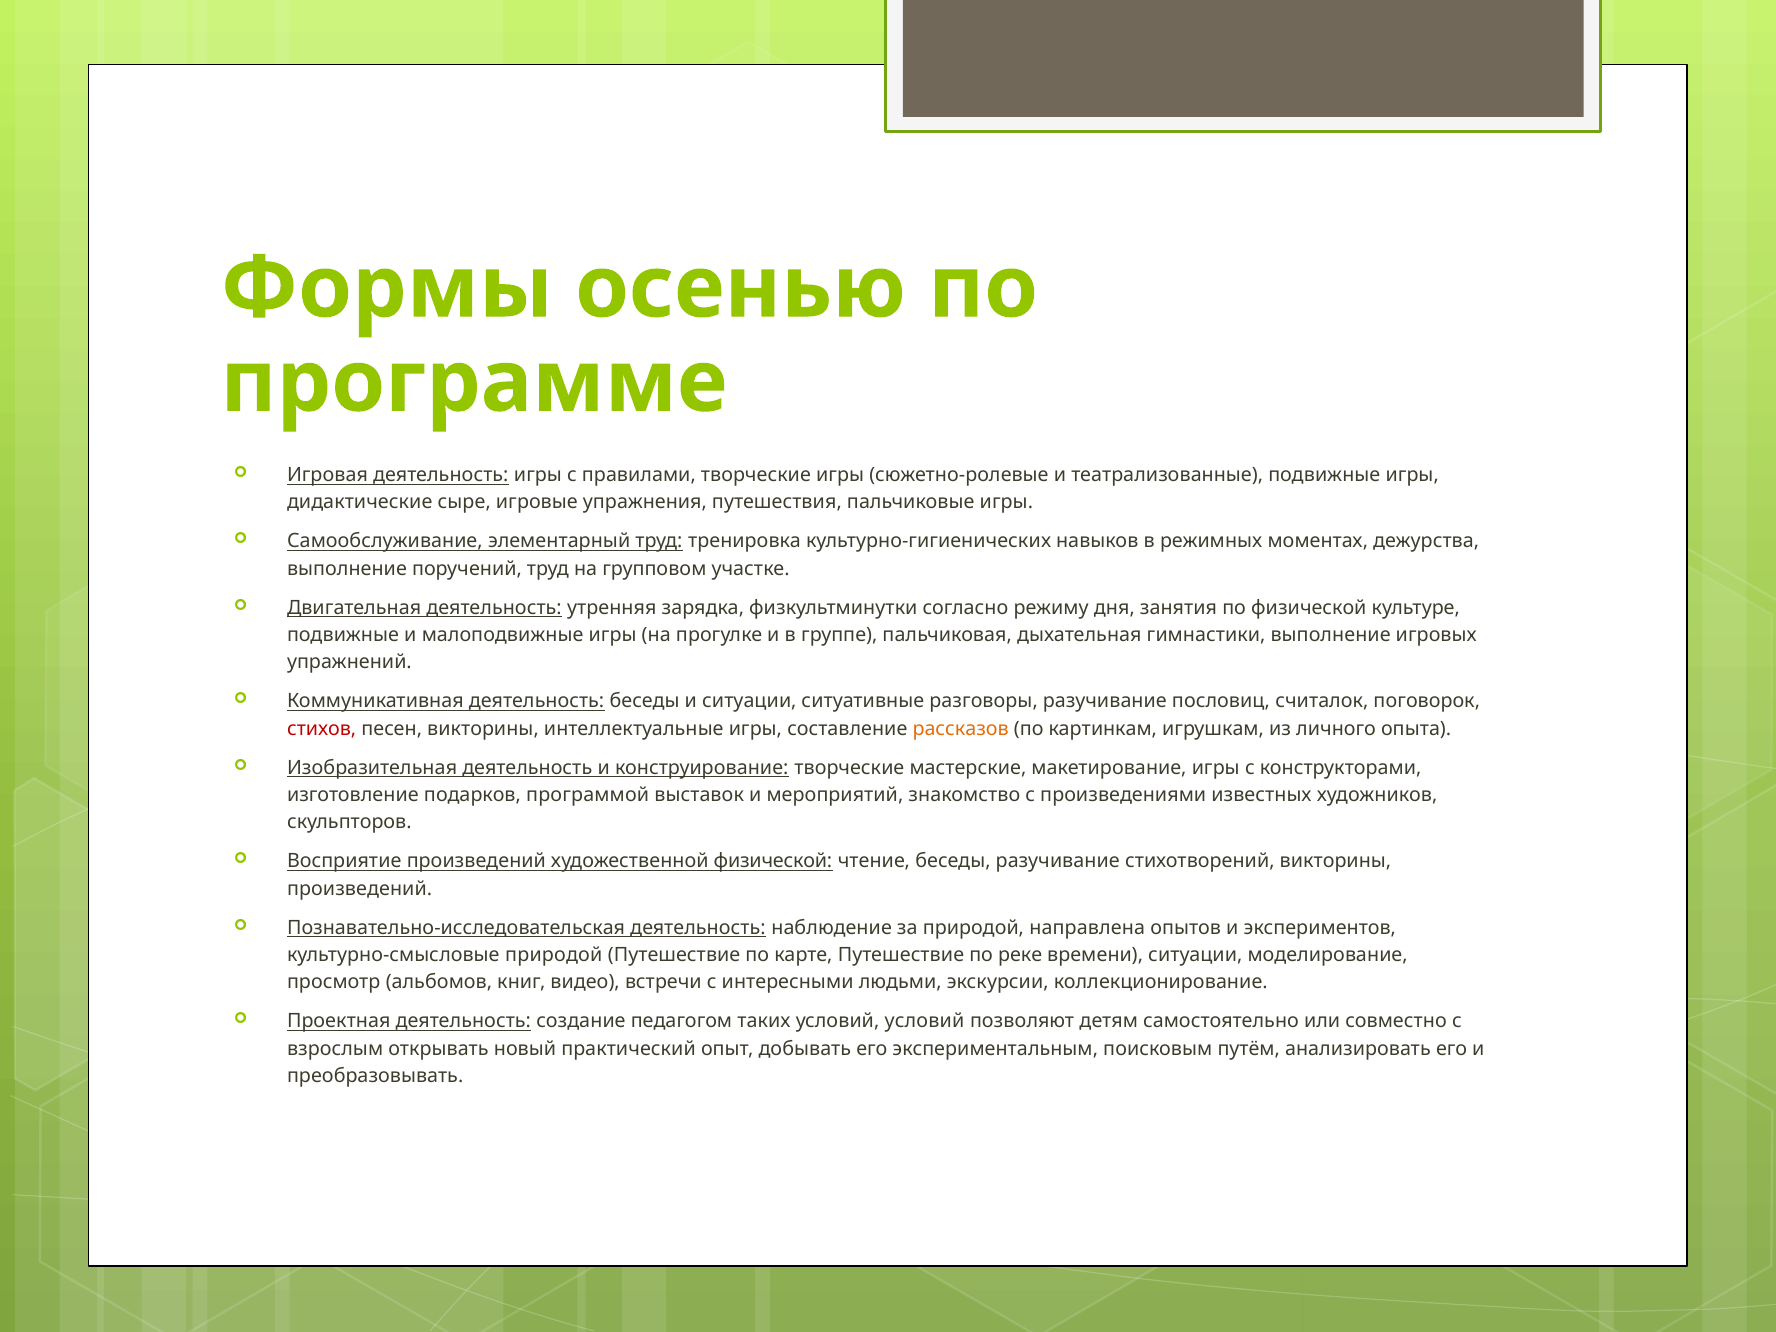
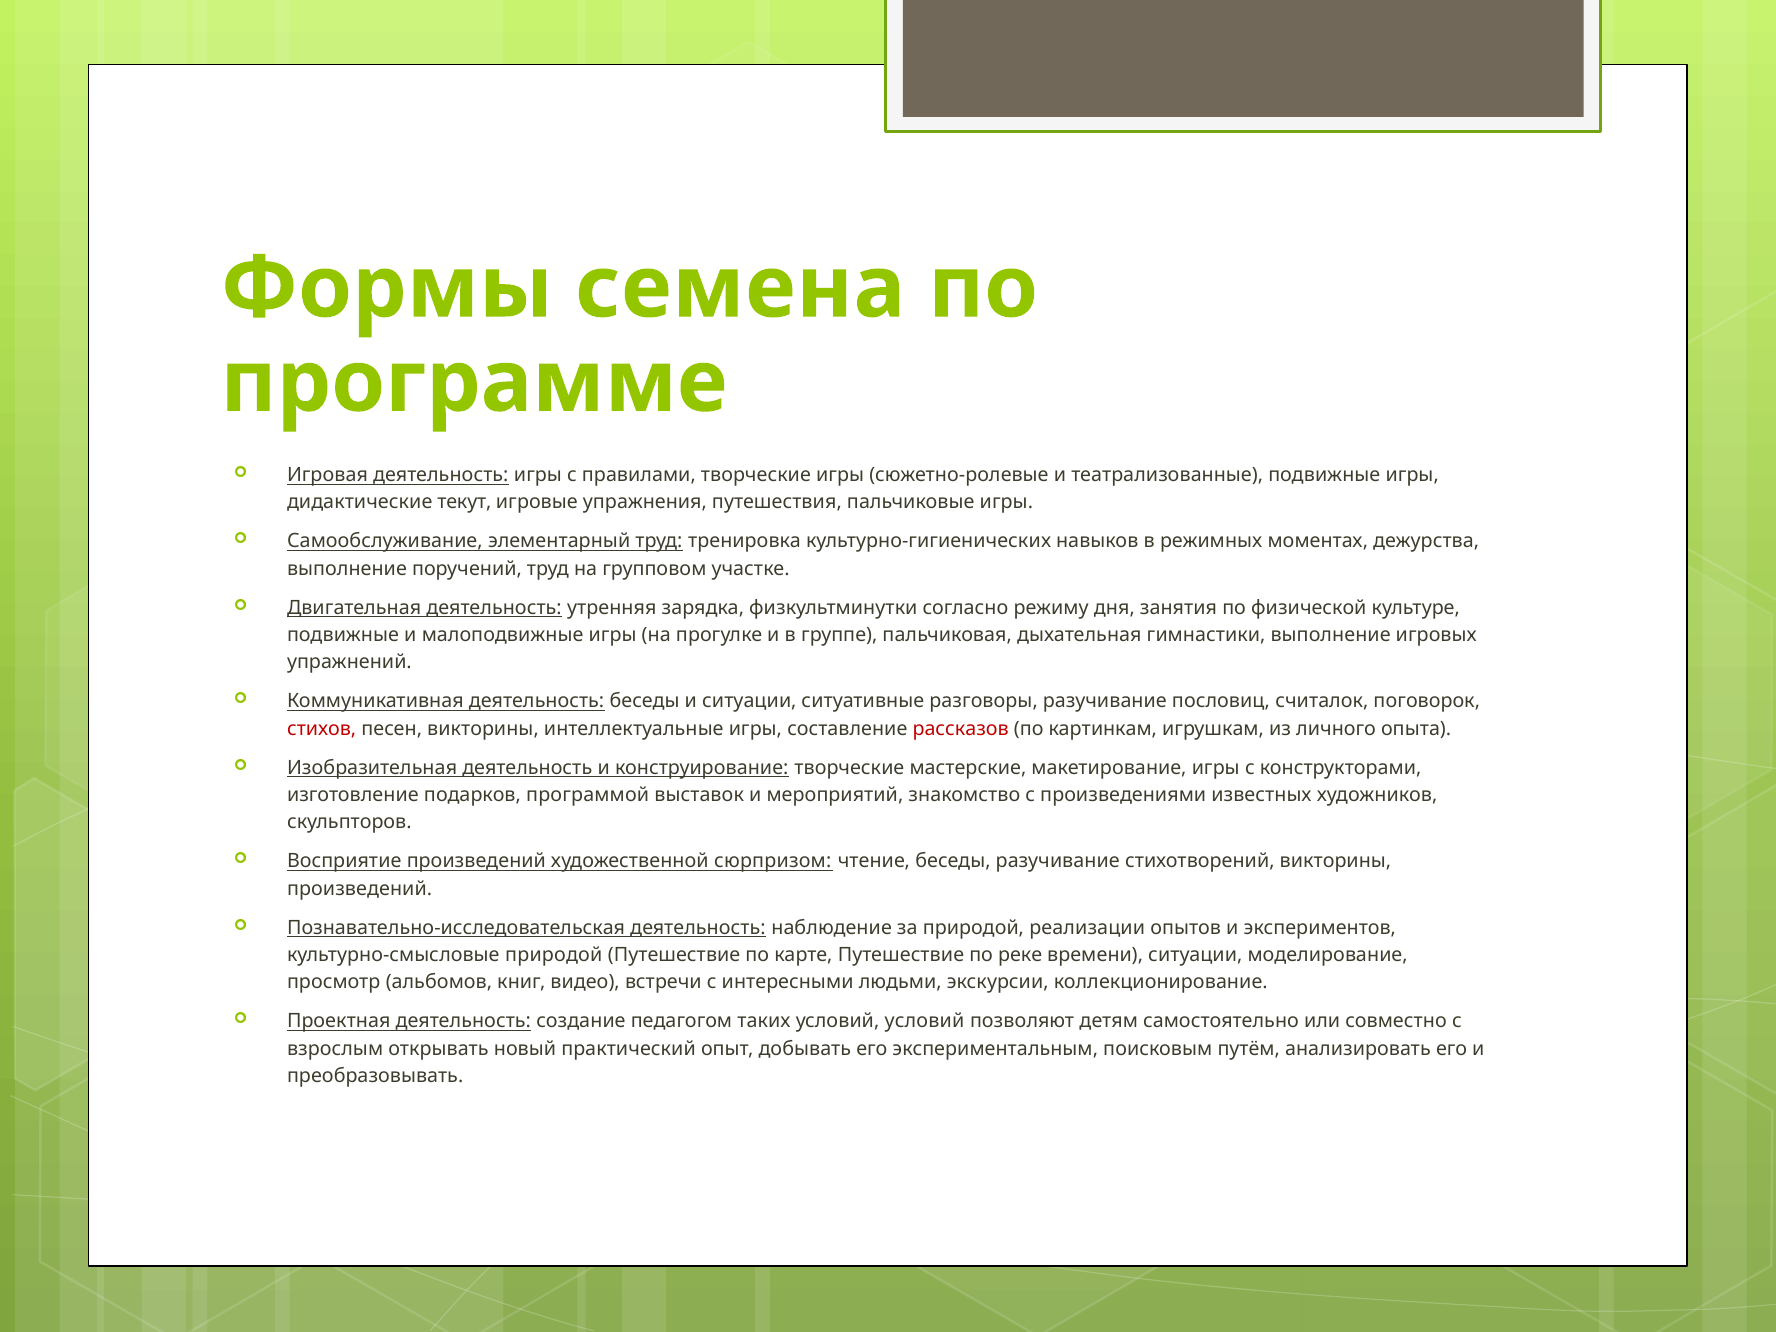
осенью: осенью -> семена (740, 288)
сыре: сыре -> текут (464, 502)
рассказов colour: orange -> red (961, 729)
художественной физической: физической -> сюрпризом (773, 861)
направлена: направлена -> реализации (1087, 928)
